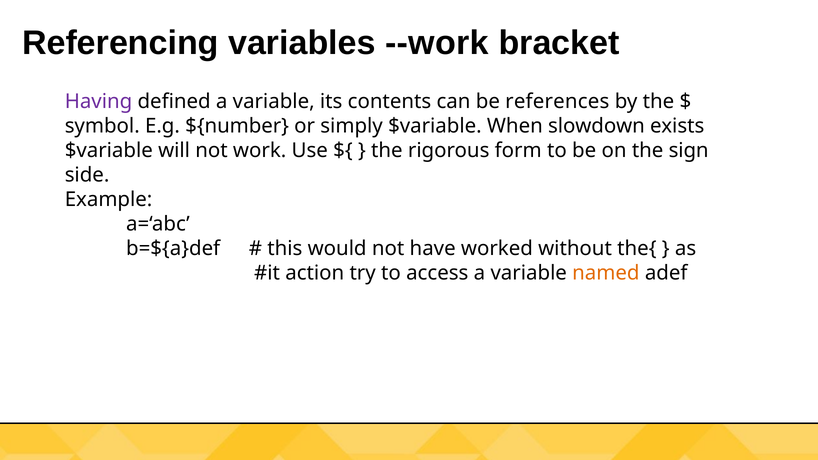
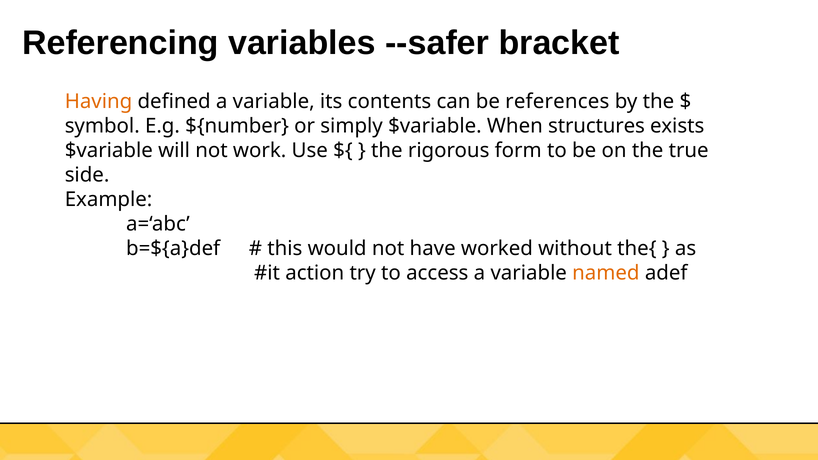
--work: --work -> --safer (437, 43)
Having colour: purple -> orange (98, 101)
slowdown: slowdown -> structures (596, 126)
sign: sign -> true (689, 150)
